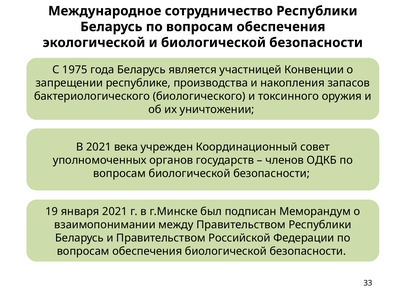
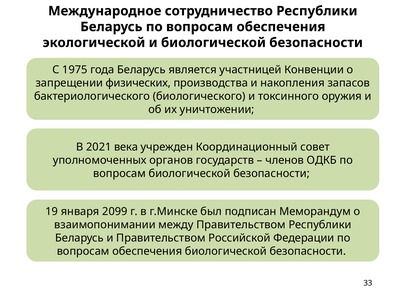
республике: республике -> физических (138, 83)
января 2021: 2021 -> 2099 (115, 212)
